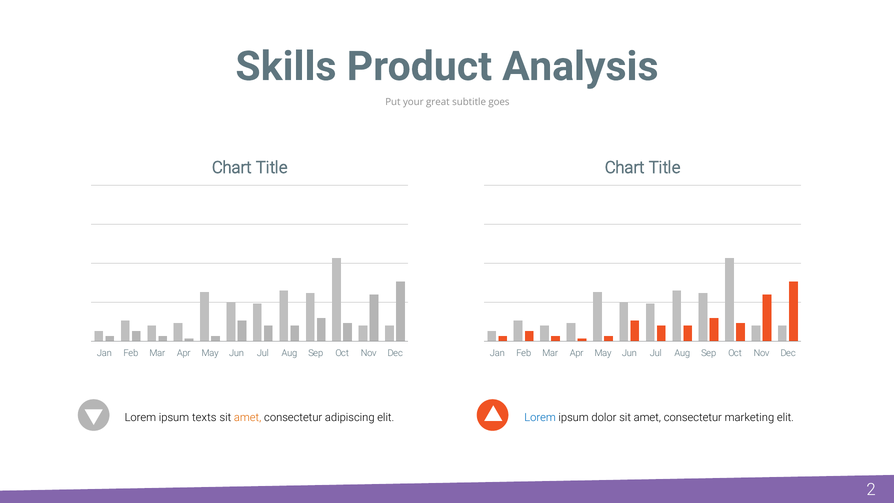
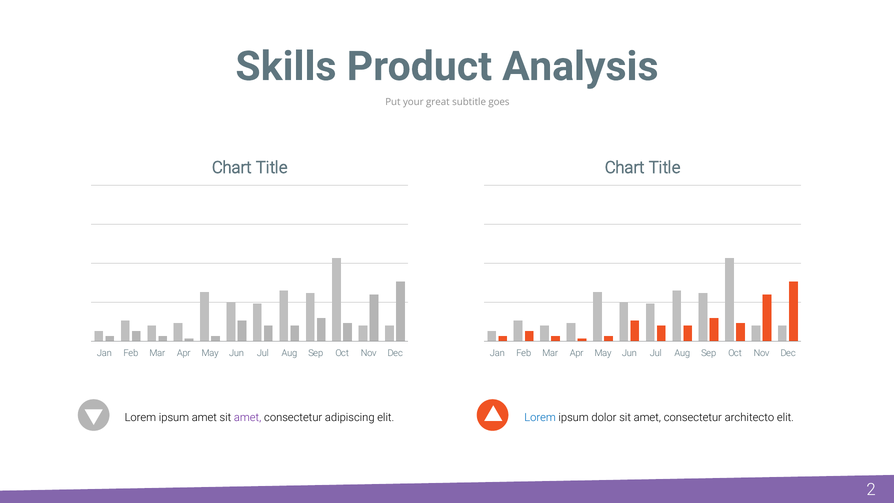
ipsum texts: texts -> amet (204, 417)
amet colour: orange -> purple (248, 417)
marketing: marketing -> architecto (749, 417)
